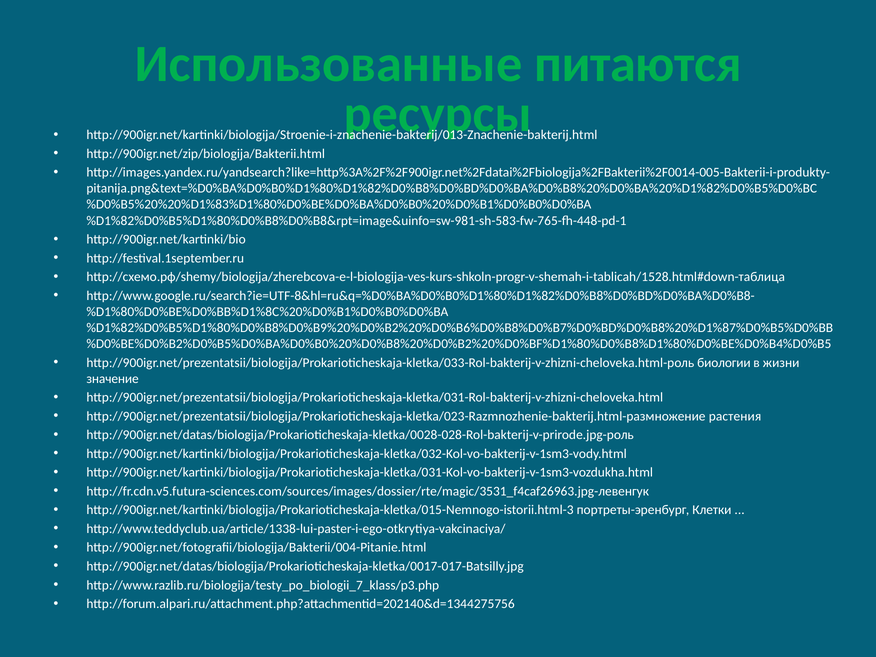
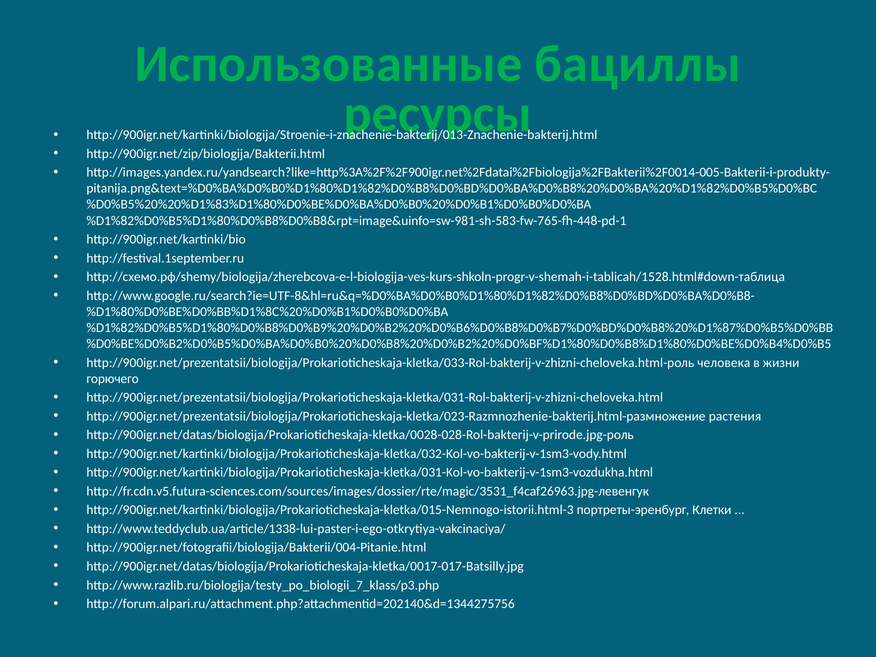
питаются: питаются -> бациллы (637, 64)
биологии: биологии -> человека (724, 363)
значение: значение -> горючего (113, 379)
